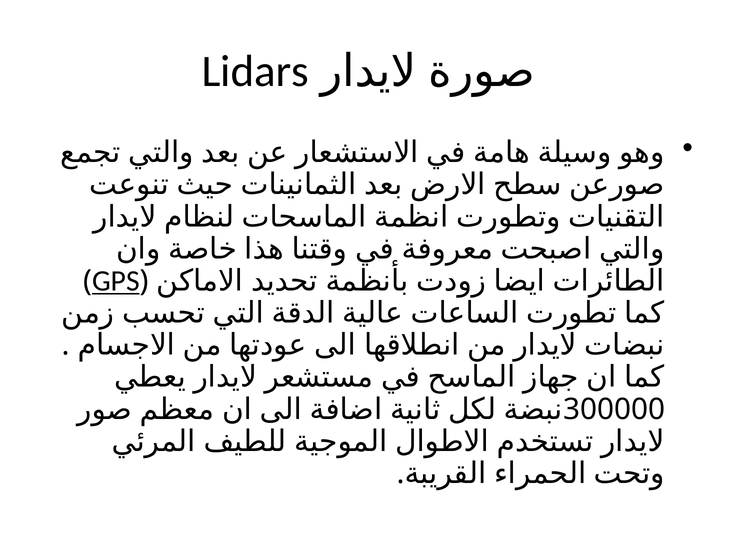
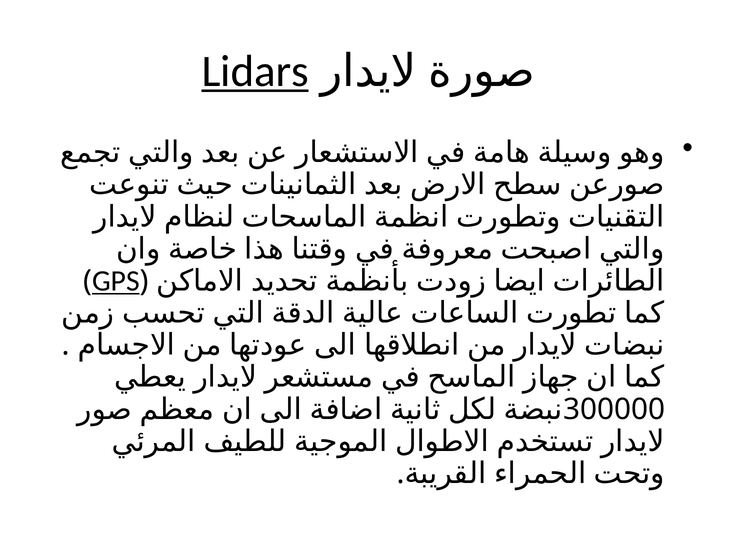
Lidars underline: none -> present (255, 71)
